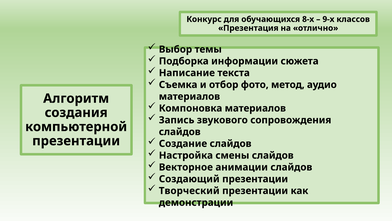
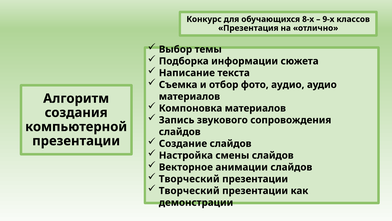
фото метод: метод -> аудио (288, 85)
Создающий: Создающий -> Творческий (189, 179)
